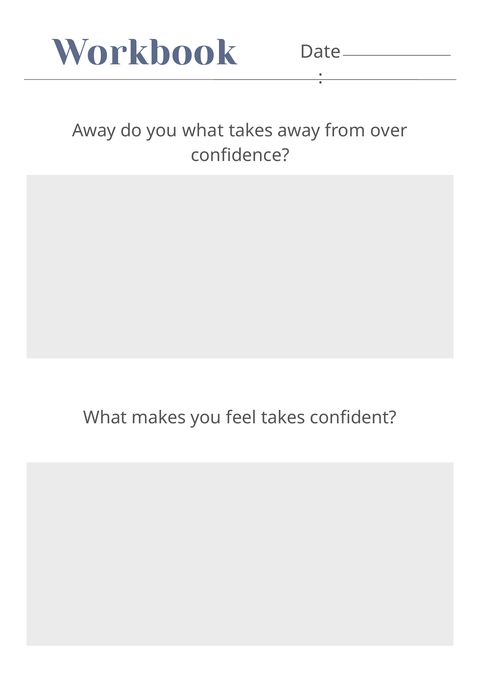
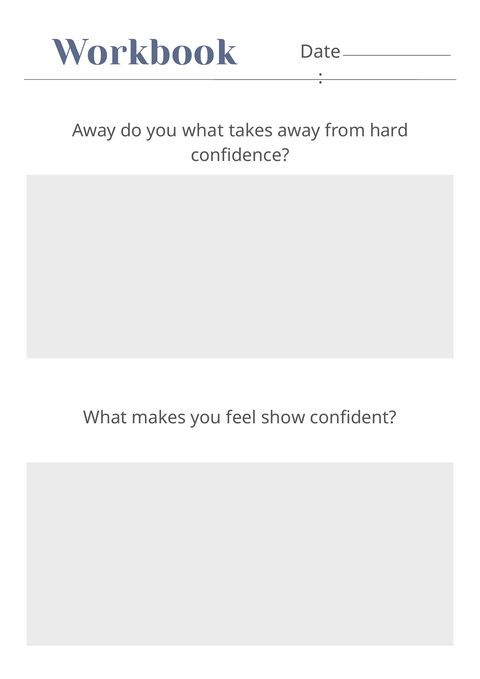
over: over -> hard (389, 131)
feel takes: takes -> show (283, 418)
